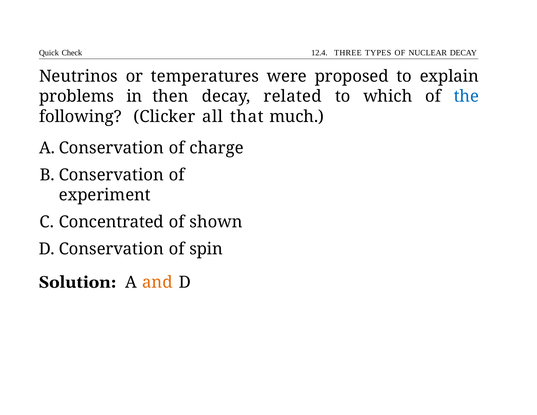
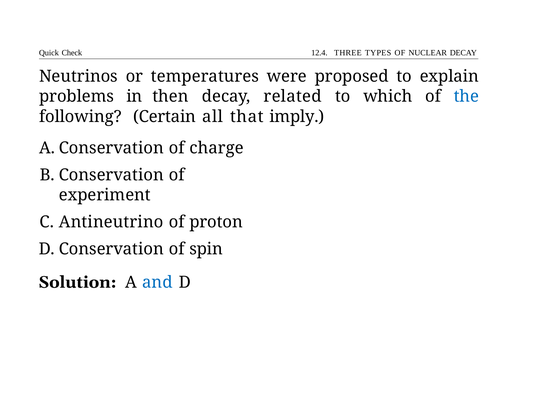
Clicker: Clicker -> Certain (165, 117)
much: much -> imply (297, 117)
Concentrated: Concentrated -> Antineutrino (111, 222)
shown: shown -> proton (216, 222)
and colour: orange -> blue (157, 282)
